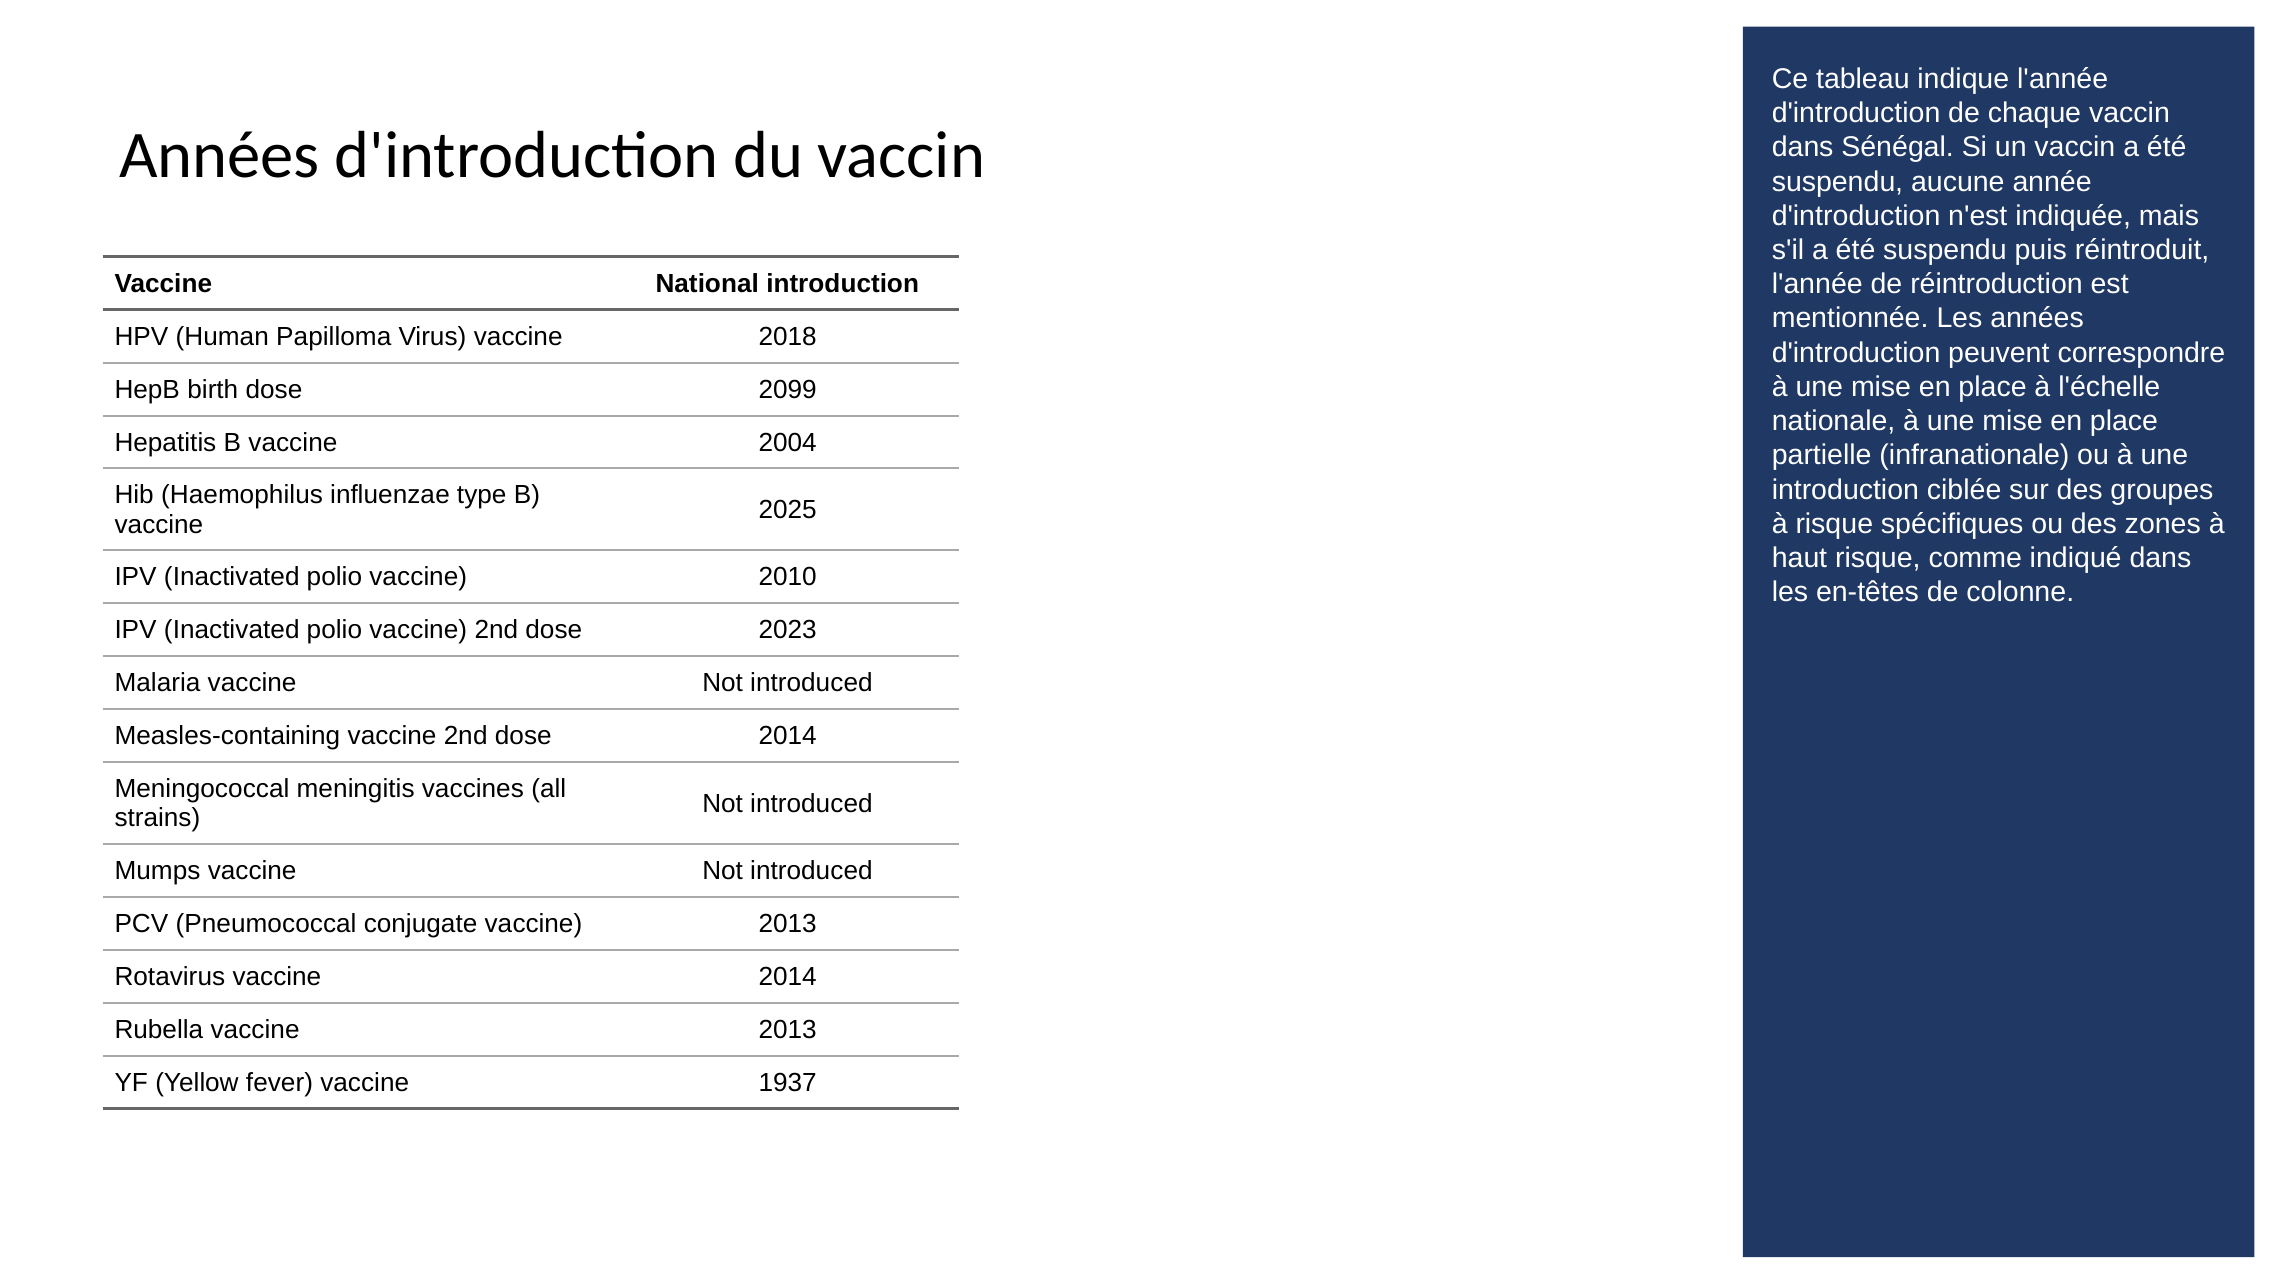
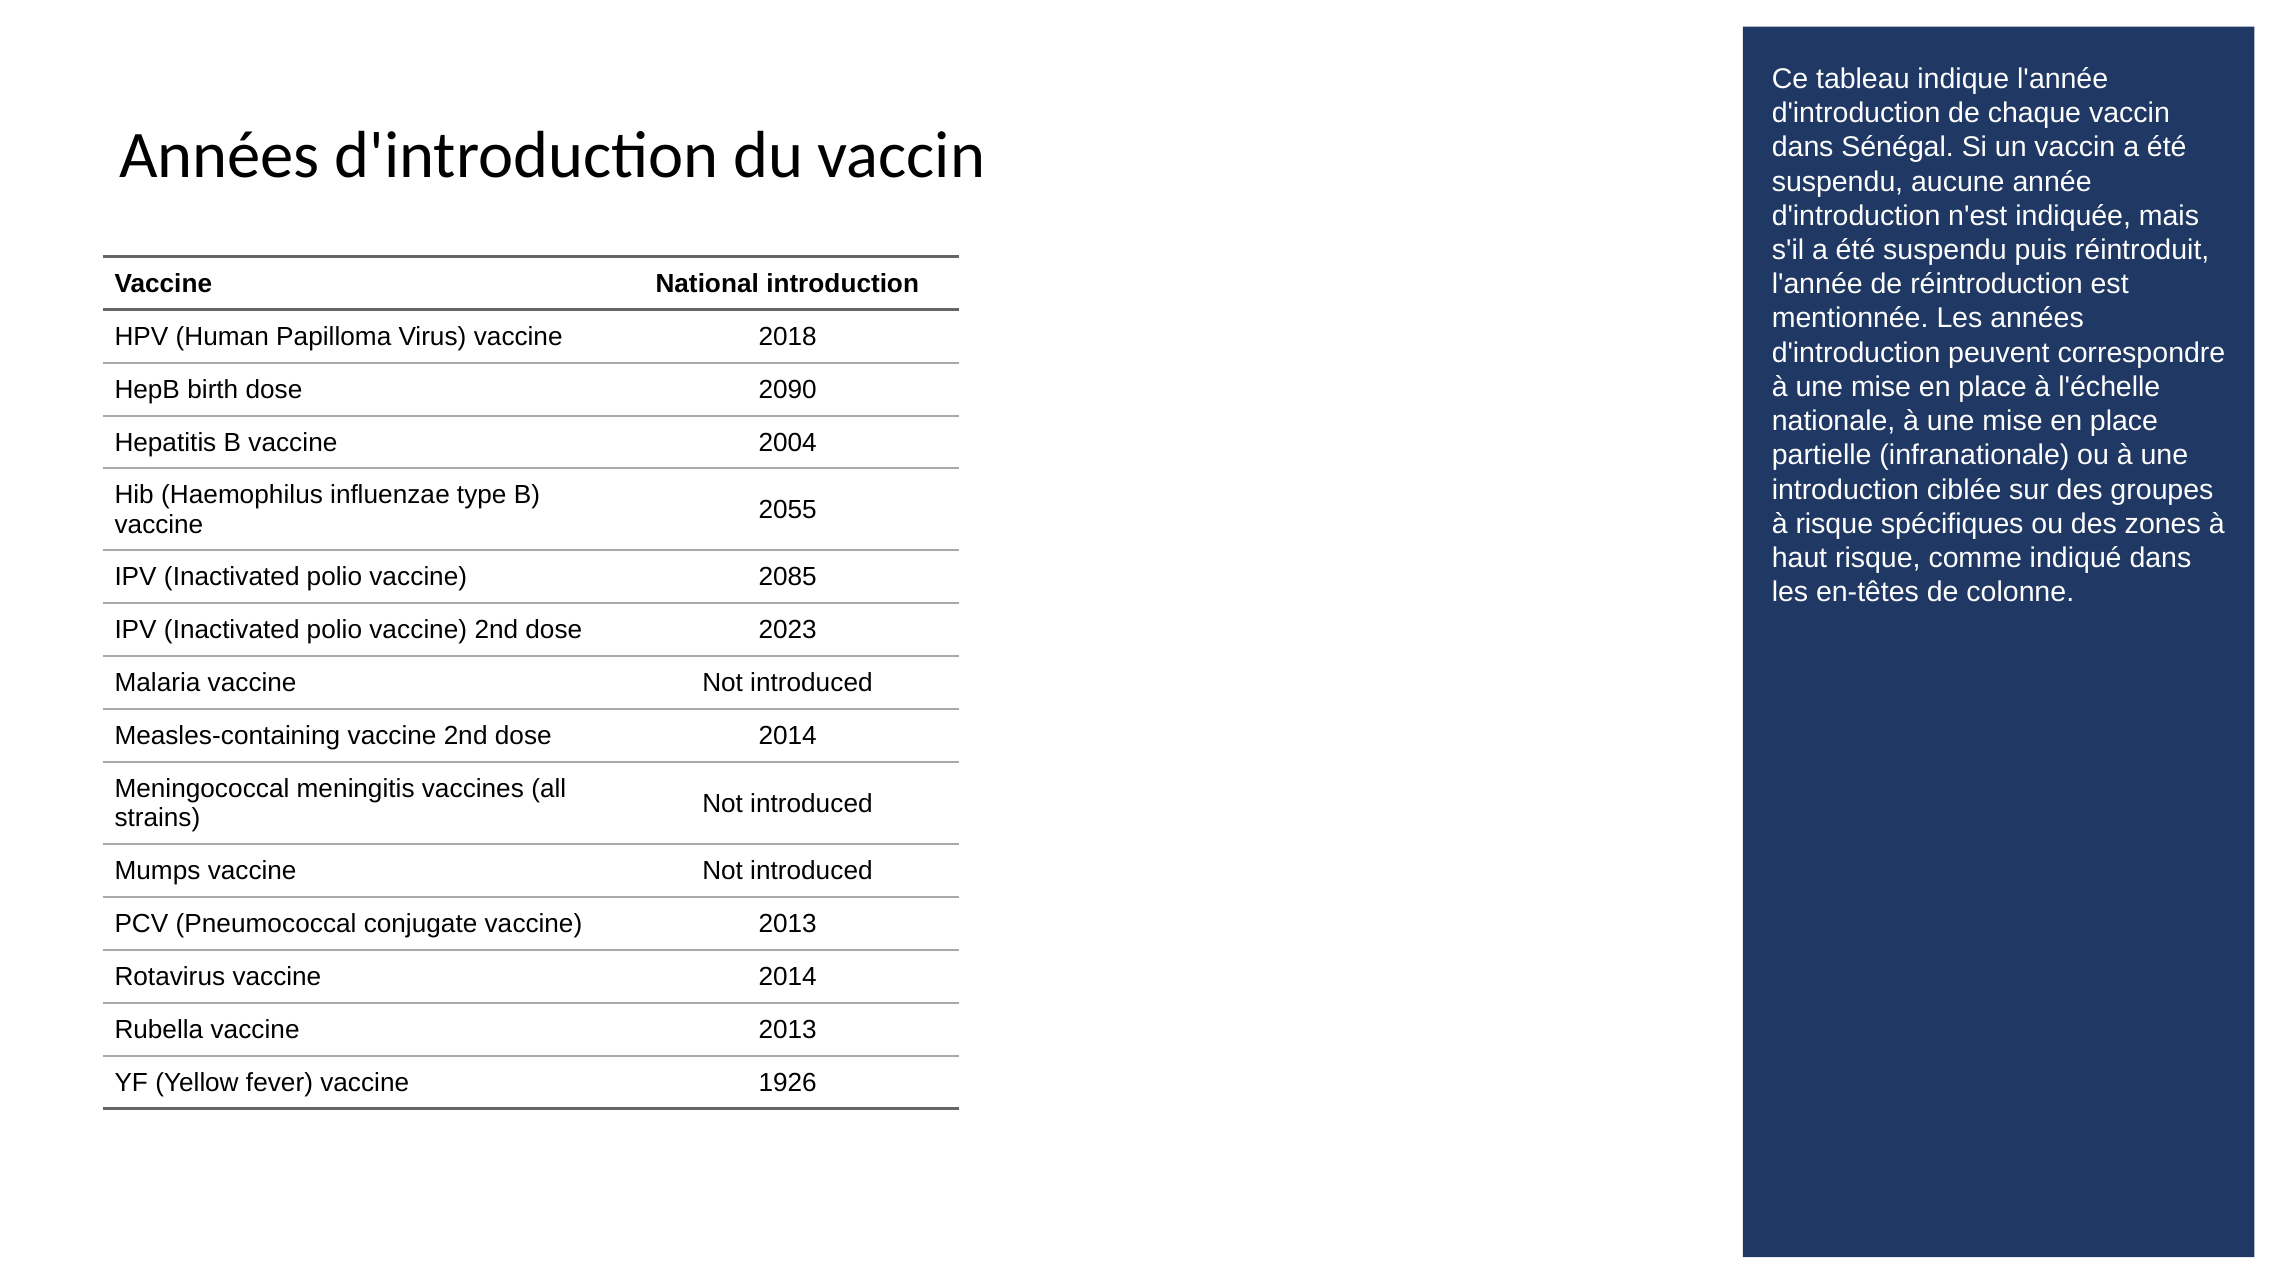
2099: 2099 -> 2090 (788, 390)
2025: 2025 -> 2055 (788, 510)
2010: 2010 -> 2085 (788, 577)
1937: 1937 -> 1926 (788, 1083)
